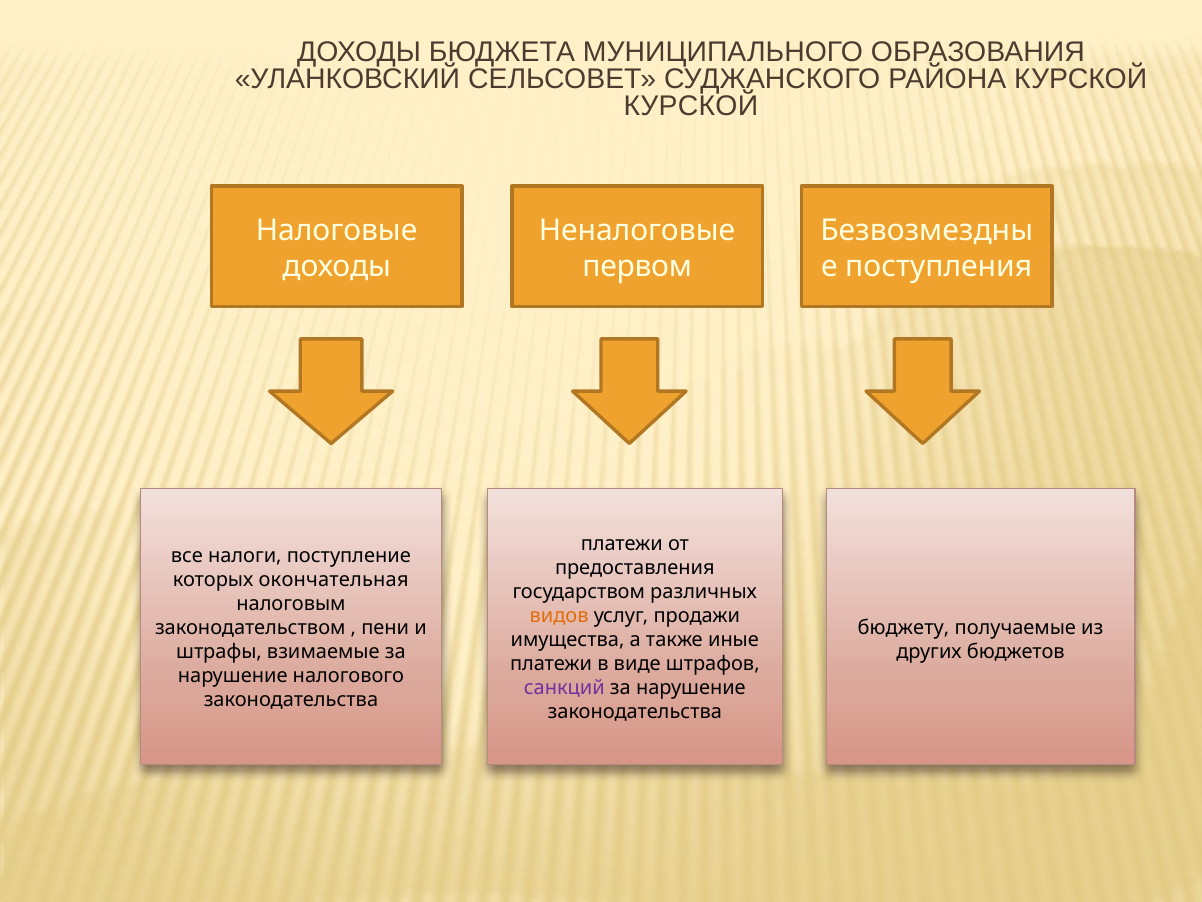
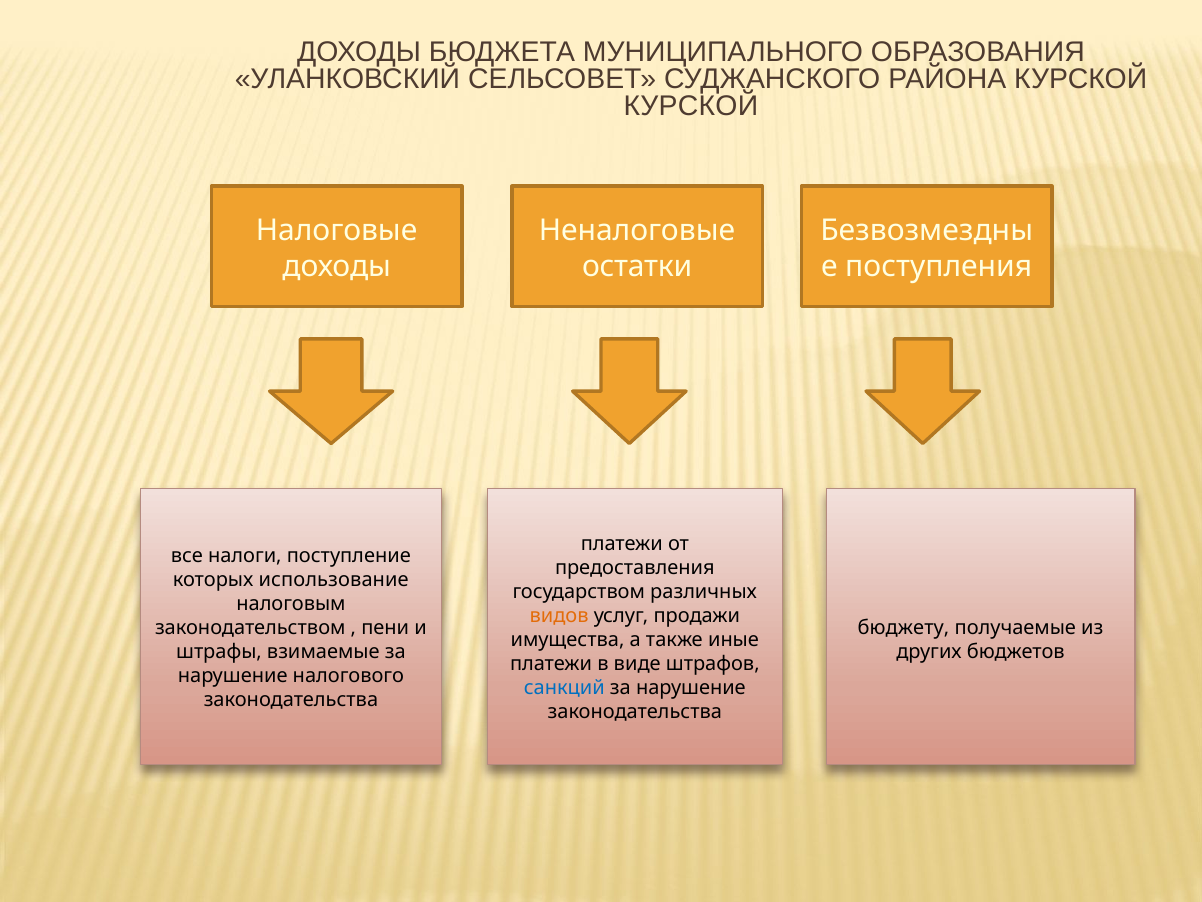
первом: первом -> остатки (637, 266)
окончательная: окончательная -> использование (334, 580)
санкций colour: purple -> blue (564, 688)
